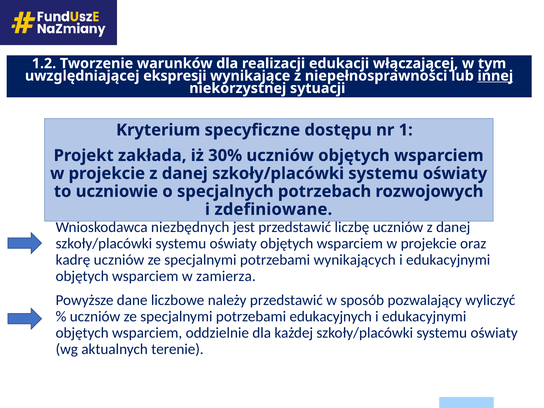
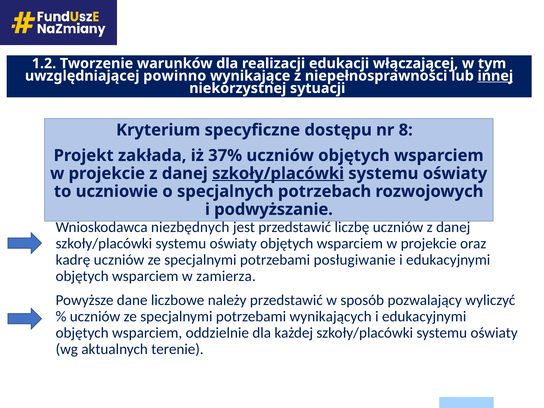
ekspresji: ekspresji -> powinno (175, 76)
1: 1 -> 8 (406, 130)
30%: 30% -> 37% (225, 156)
szkoły/placówki underline: none -> present (278, 173)
zdefiniowane: zdefiniowane -> podwyższanie (274, 209)
wynikających: wynikających -> posługiwanie (355, 260)
edukacyjnych: edukacyjnych -> wynikających (331, 316)
